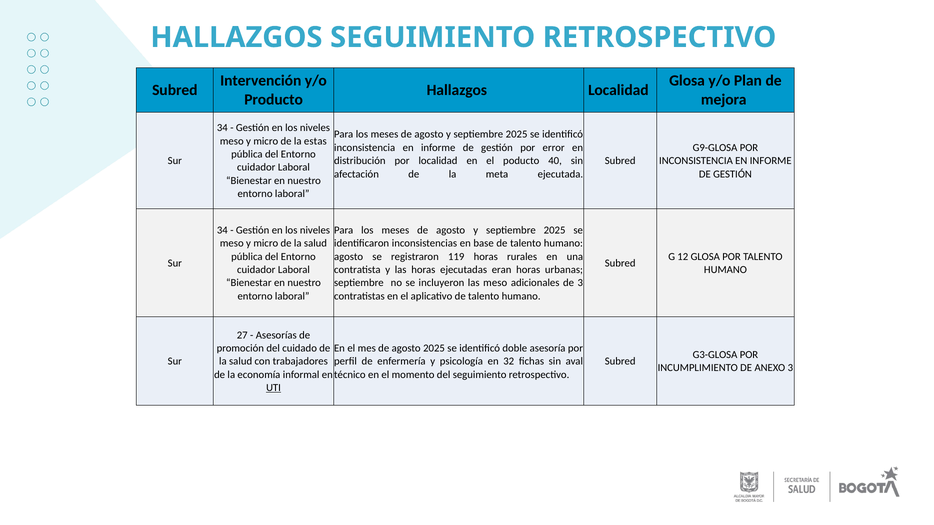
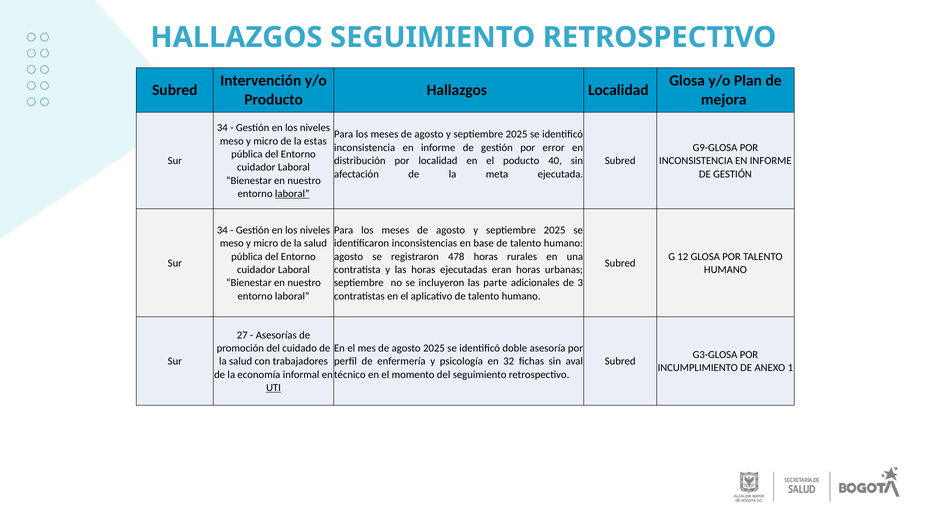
laboral underline: none -> present (292, 194)
119: 119 -> 478 (456, 257)
las meso: meso -> parte (495, 283)
ANEXO 3: 3 -> 1 (790, 368)
